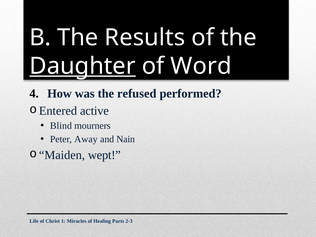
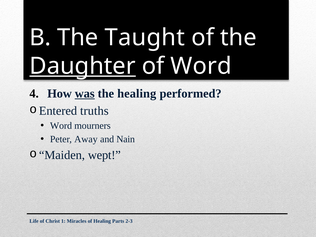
Results: Results -> Taught (145, 38)
was underline: none -> present (85, 94)
the refused: refused -> healing (137, 94)
active: active -> truths (94, 111)
Blind: Blind -> Word (61, 126)
